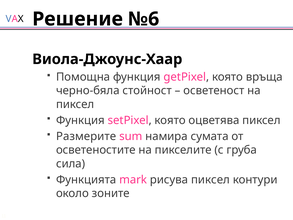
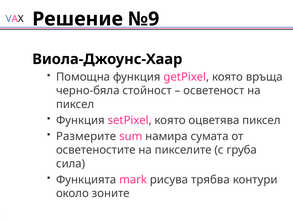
№6: №6 -> №9 (144, 19)
рисува пиксел: пиксел -> трябва (210, 179)
